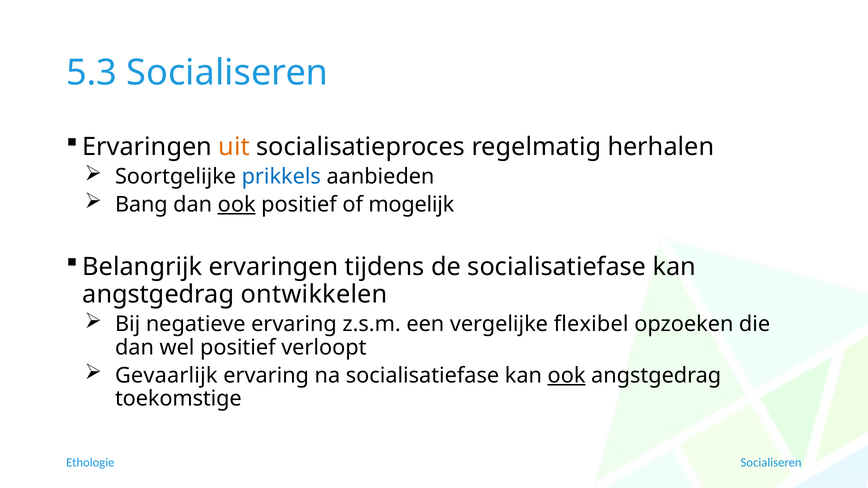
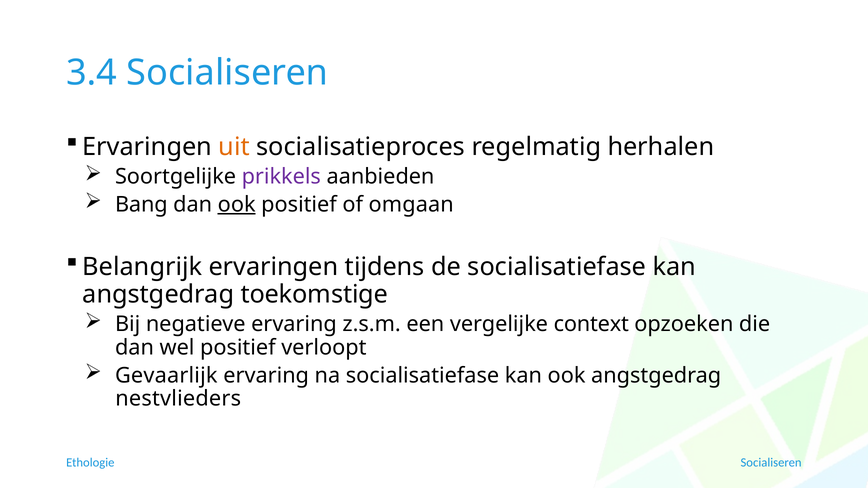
5.3: 5.3 -> 3.4 (92, 73)
prikkels colour: blue -> purple (281, 177)
mogelijk: mogelijk -> omgaan (411, 205)
ontwikkelen: ontwikkelen -> toekomstige (314, 294)
flexibel: flexibel -> context (591, 324)
ook underline: present -> none (567, 376)
toekomstige: toekomstige -> nestvlieders (178, 399)
